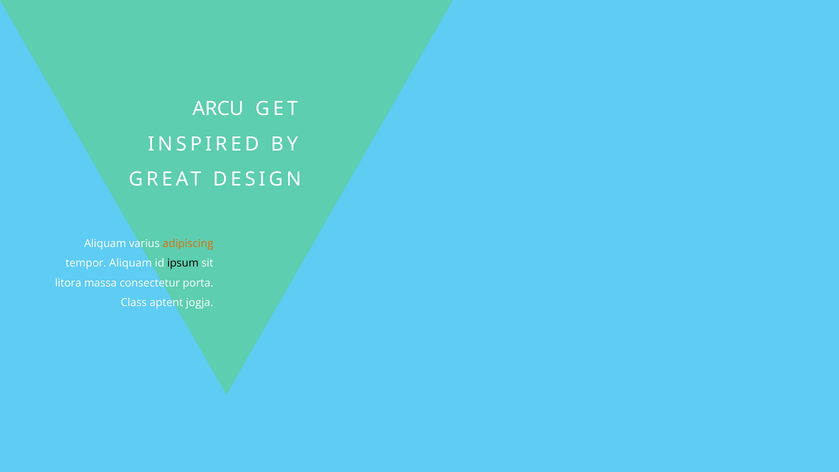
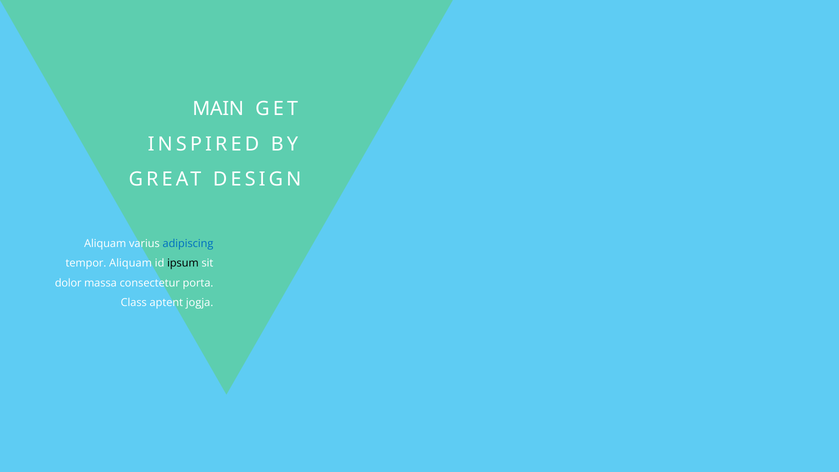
ARCU: ARCU -> MAIN (218, 109)
adipiscing colour: orange -> blue (188, 244)
litora: litora -> dolor (68, 283)
